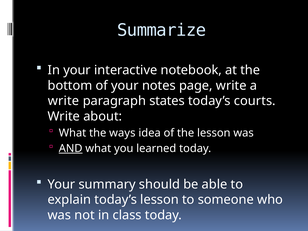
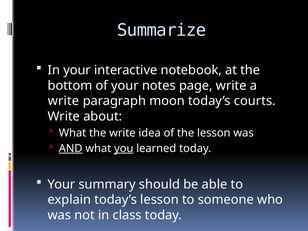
states: states -> moon (167, 101)
the ways: ways -> write (122, 133)
you underline: none -> present (124, 148)
